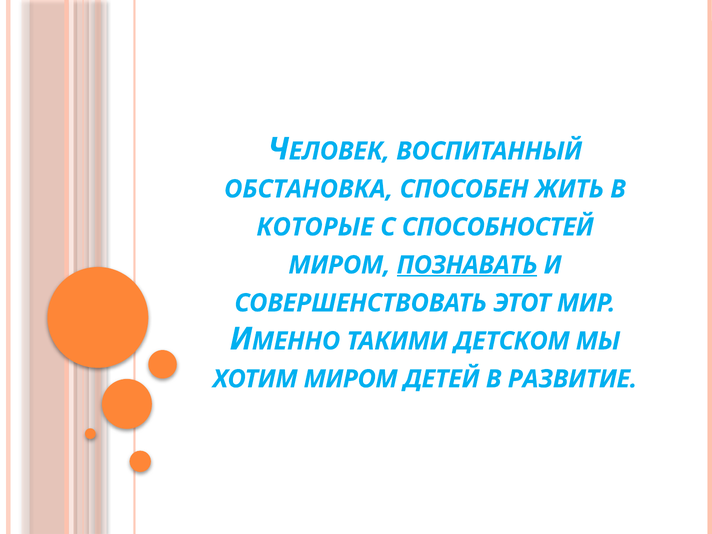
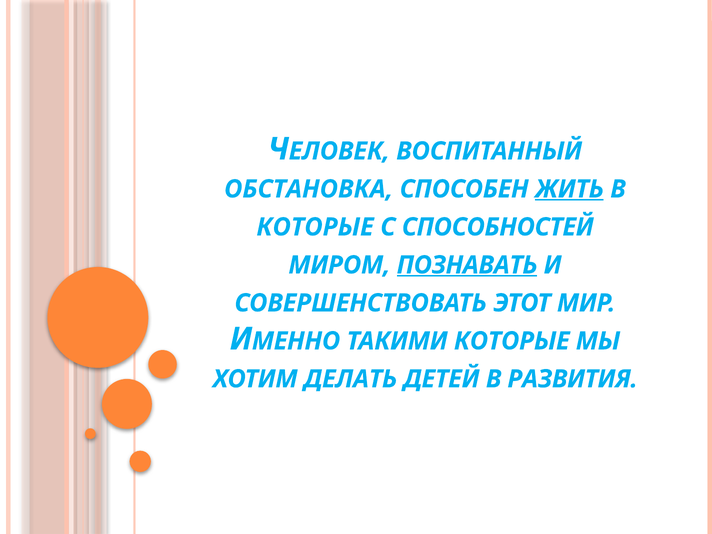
ЖИТЬ underline: none -> present (569, 189)
ТАКИМИ ДЕТСКОМ: ДЕТСКОМ -> КОТОРЫЕ (512, 341)
ХОТИМ МИРОМ: МИРОМ -> ДЕЛАТЬ (350, 379)
РАЗВИТИЕ: РАЗВИТИЕ -> РАЗВИТИЯ (573, 379)
